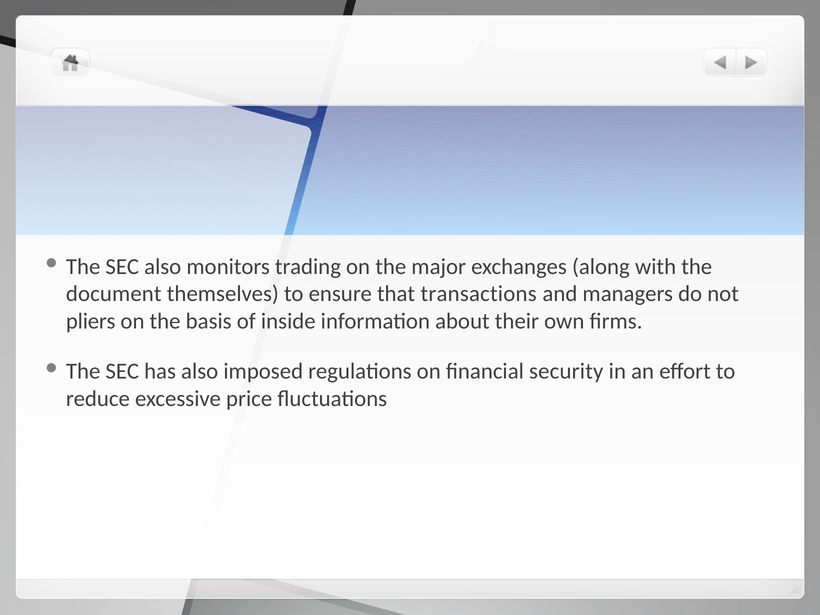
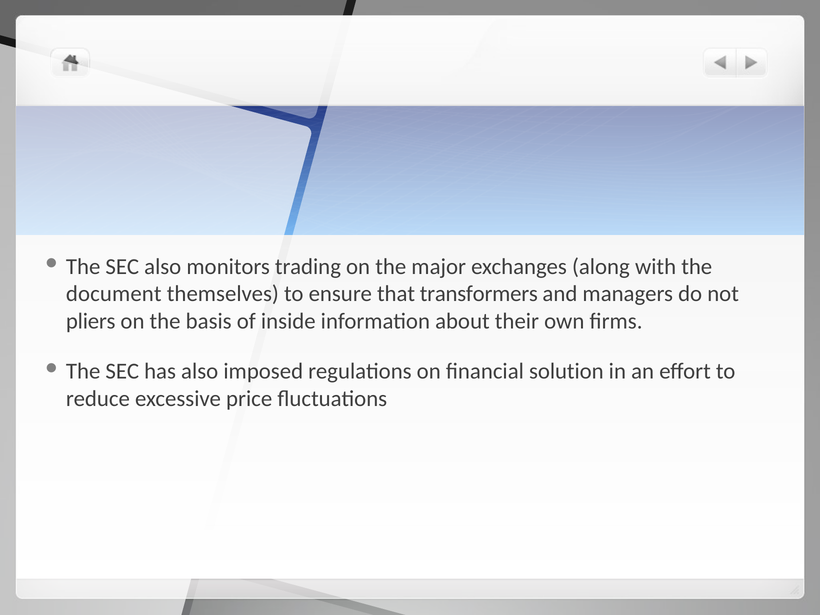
transactions: transactions -> transformers (479, 294)
security: security -> solution (566, 371)
